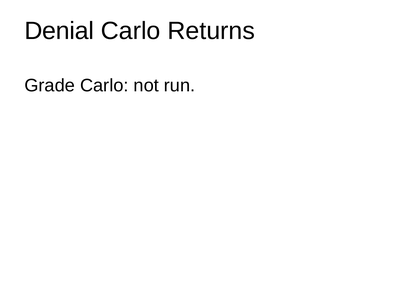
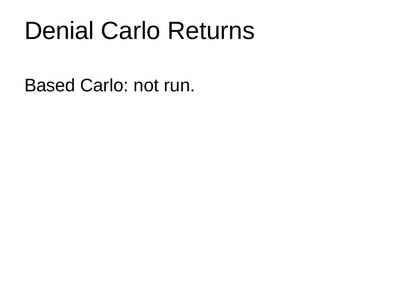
Grade: Grade -> Based (50, 86)
